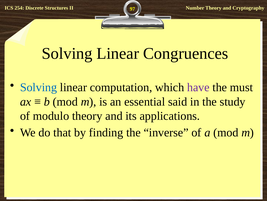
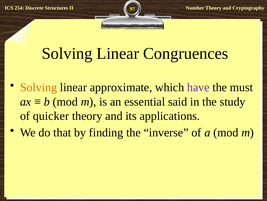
Solving colour: blue -> orange (39, 87)
computation: computation -> approximate (121, 87)
modulo: modulo -> quicker (51, 116)
